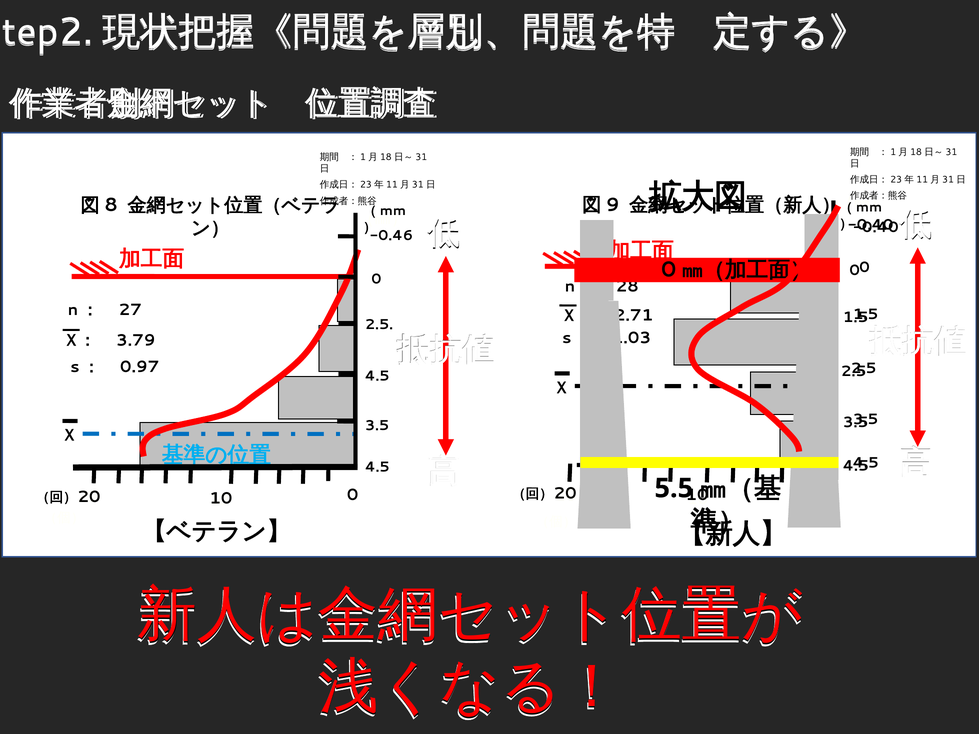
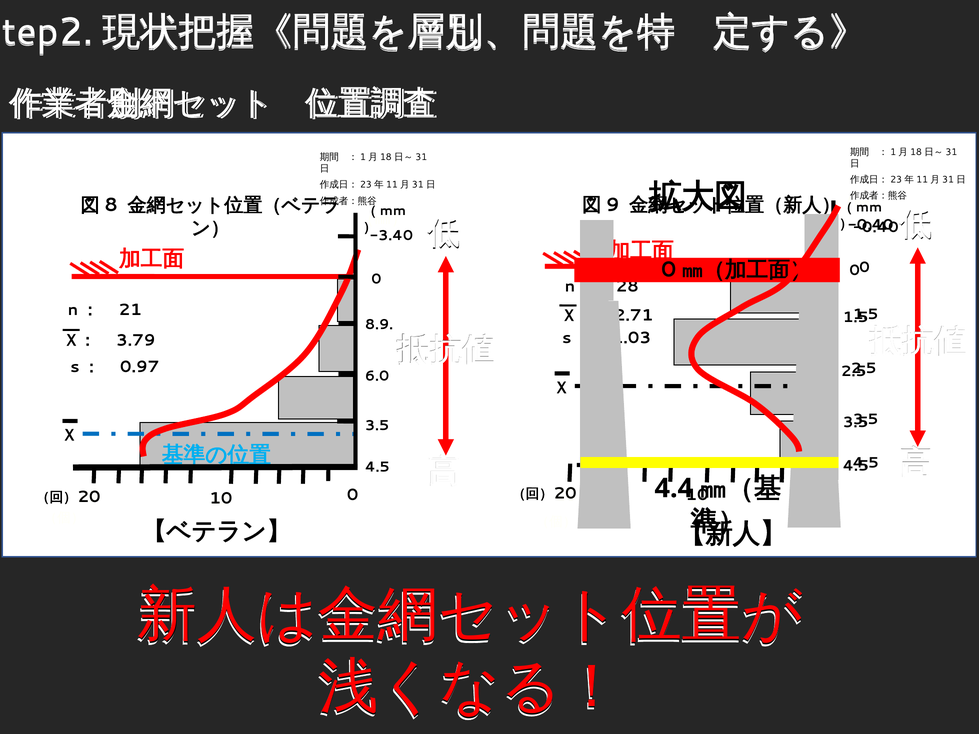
-0.46: -0.46 -> -3.40 (391, 236)
27: 27 -> 21 (130, 310)
2.5: 2.5 -> 8.9 (379, 325)
4.5: 4.5 -> 6.0 (377, 376)
5.5: 5.5 -> 4.4 (674, 488)
